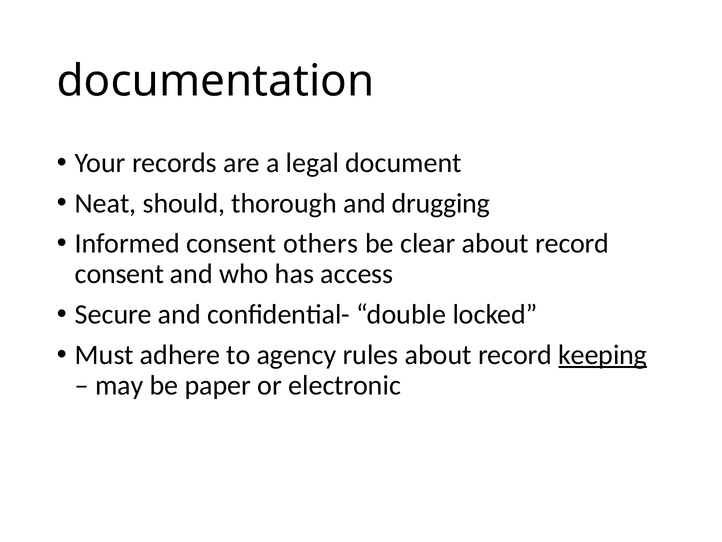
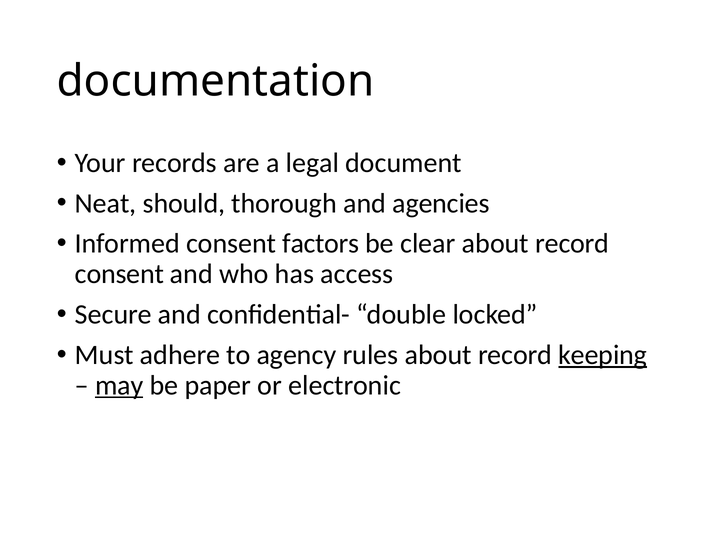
drugging: drugging -> agencies (441, 203)
others: others -> factors (321, 243)
may underline: none -> present (119, 385)
